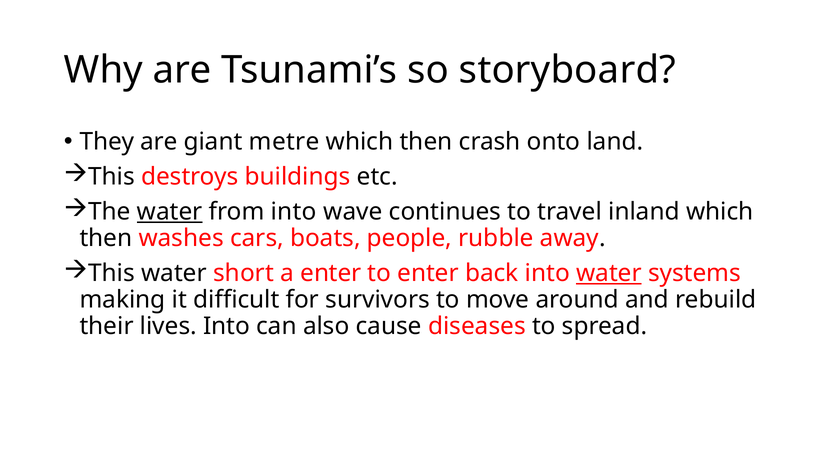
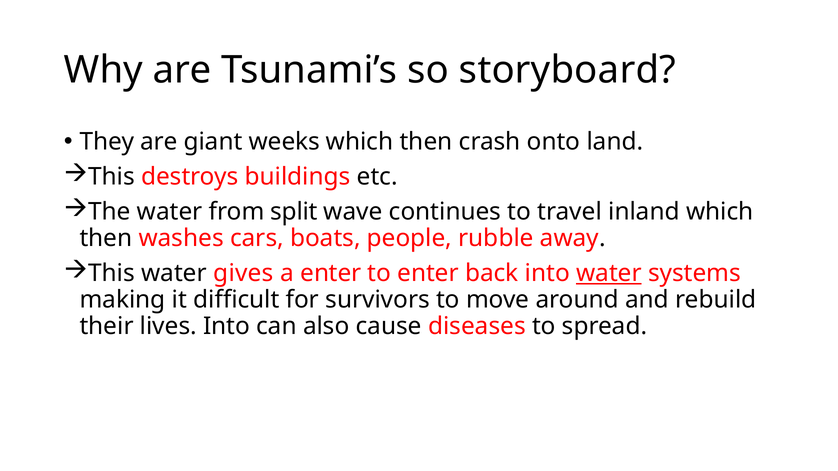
metre: metre -> weeks (284, 142)
water underline: present -> none (170, 212)
from into: into -> split (294, 212)
short: short -> gives (243, 273)
